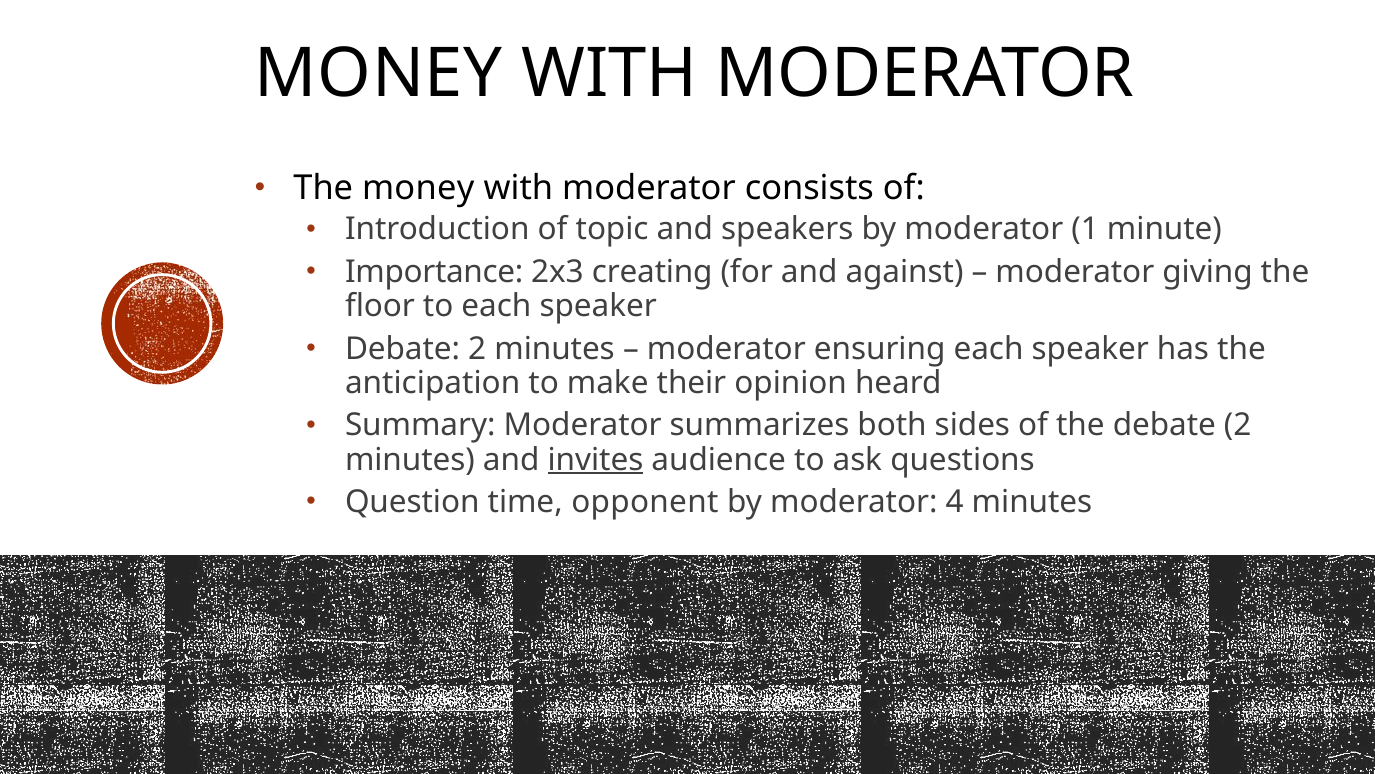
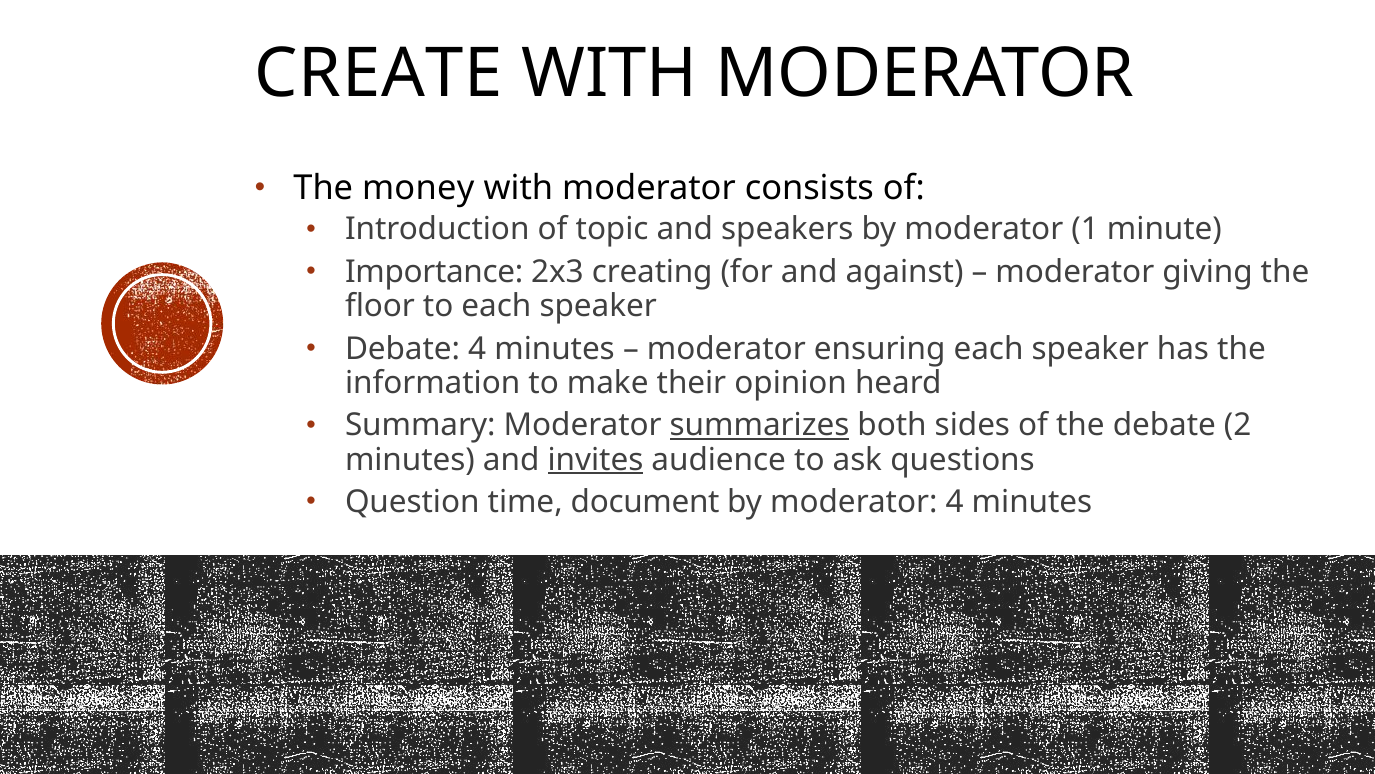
MONEY: MONEY -> CREATE (379, 74)
2: 2 -> 4 (477, 349)
anticipation: anticipation -> information (433, 383)
summarizes underline: none -> present (760, 425)
opponent: opponent -> document (645, 502)
